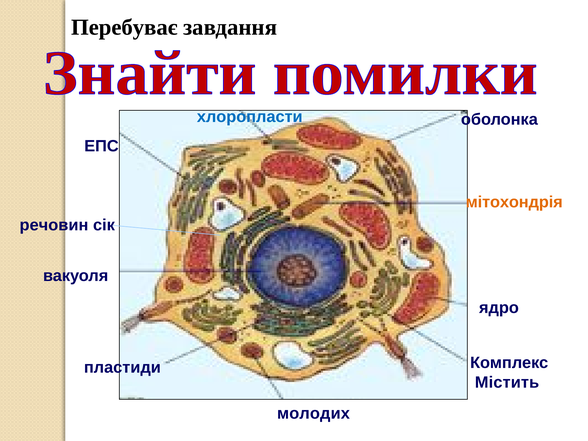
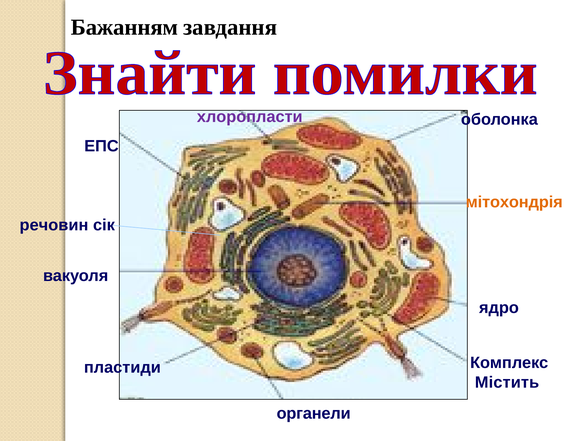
Перебуває: Перебуває -> Бажанням (124, 27)
хлоропласти colour: blue -> purple (250, 117)
молодих: молодих -> органели (314, 413)
